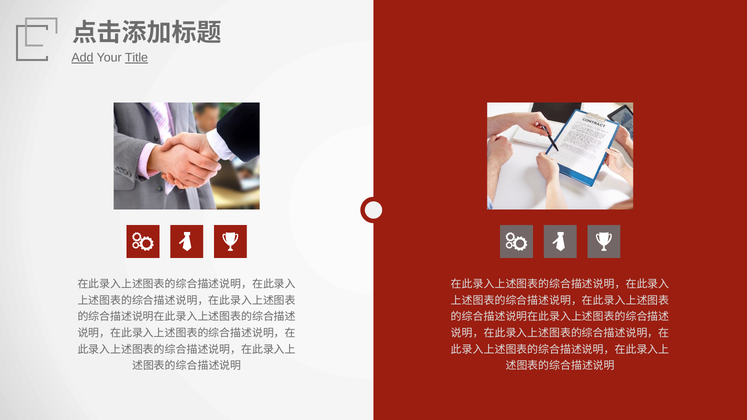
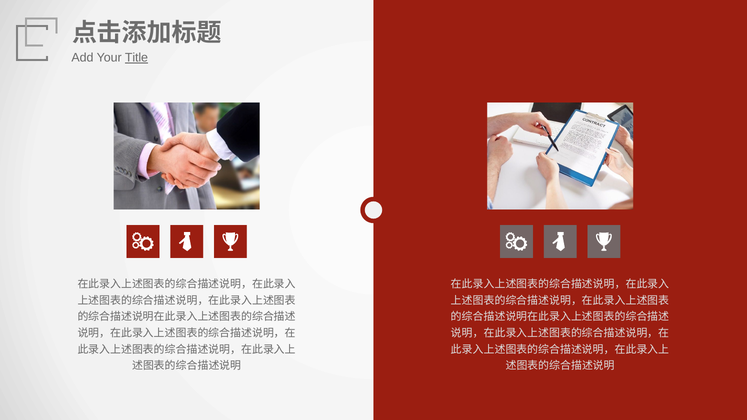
Add underline: present -> none (82, 58)
